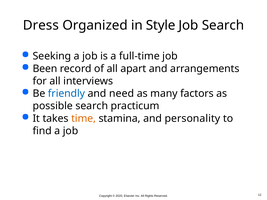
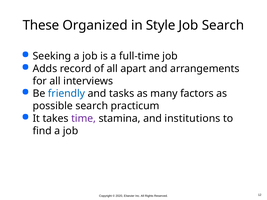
Dress: Dress -> These (41, 25)
Been: Been -> Adds (45, 69)
need: need -> tasks (122, 94)
time colour: orange -> purple (84, 119)
personality: personality -> institutions (192, 119)
